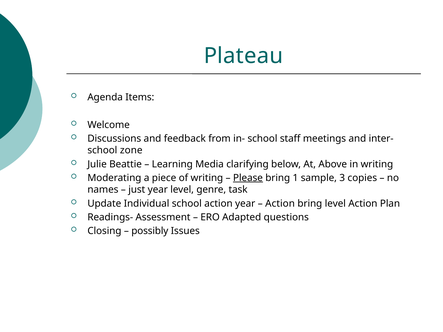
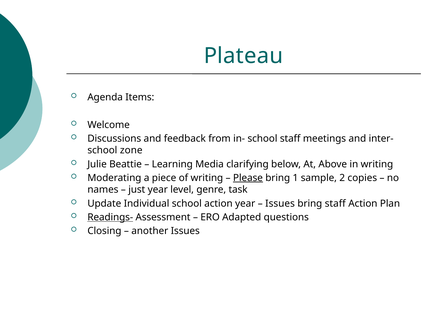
3: 3 -> 2 (342, 178)
Action: Action -> Issues (280, 204)
bring level: level -> staff (335, 204)
Readings- underline: none -> present (110, 217)
possibly: possibly -> another (150, 231)
